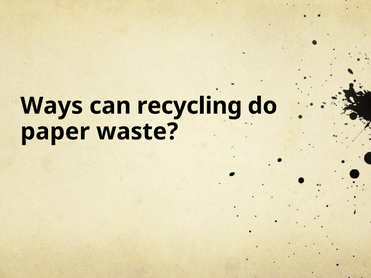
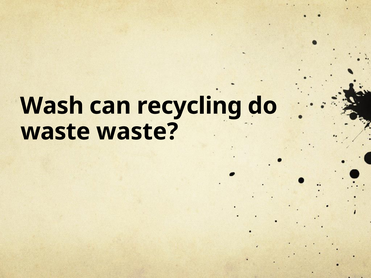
Ways: Ways -> Wash (52, 106)
paper: paper -> waste (55, 132)
